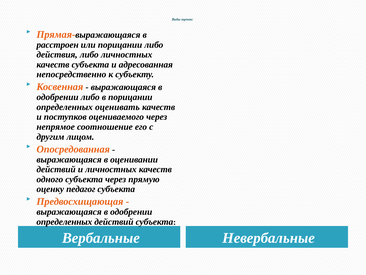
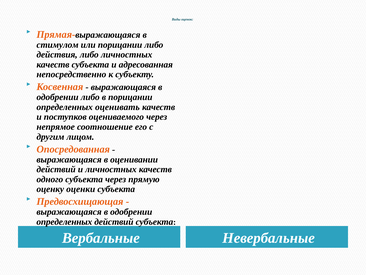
расстроен: расстроен -> стимулом (58, 45)
педагог: педагог -> оценки (81, 189)
